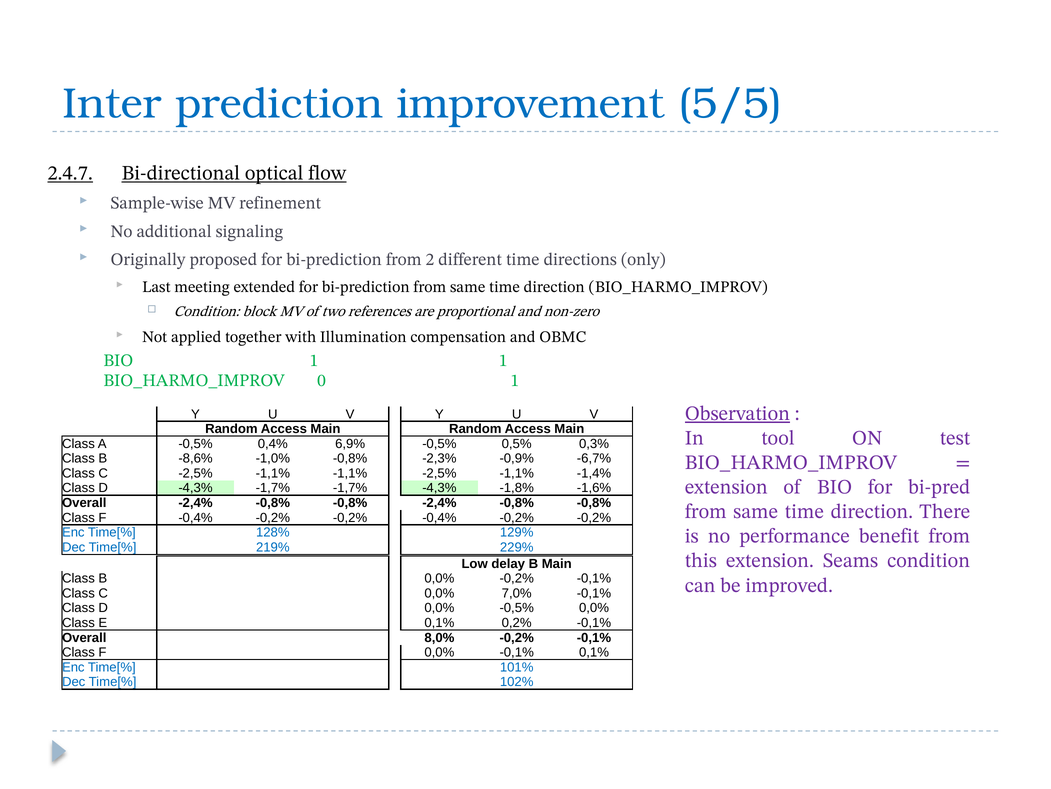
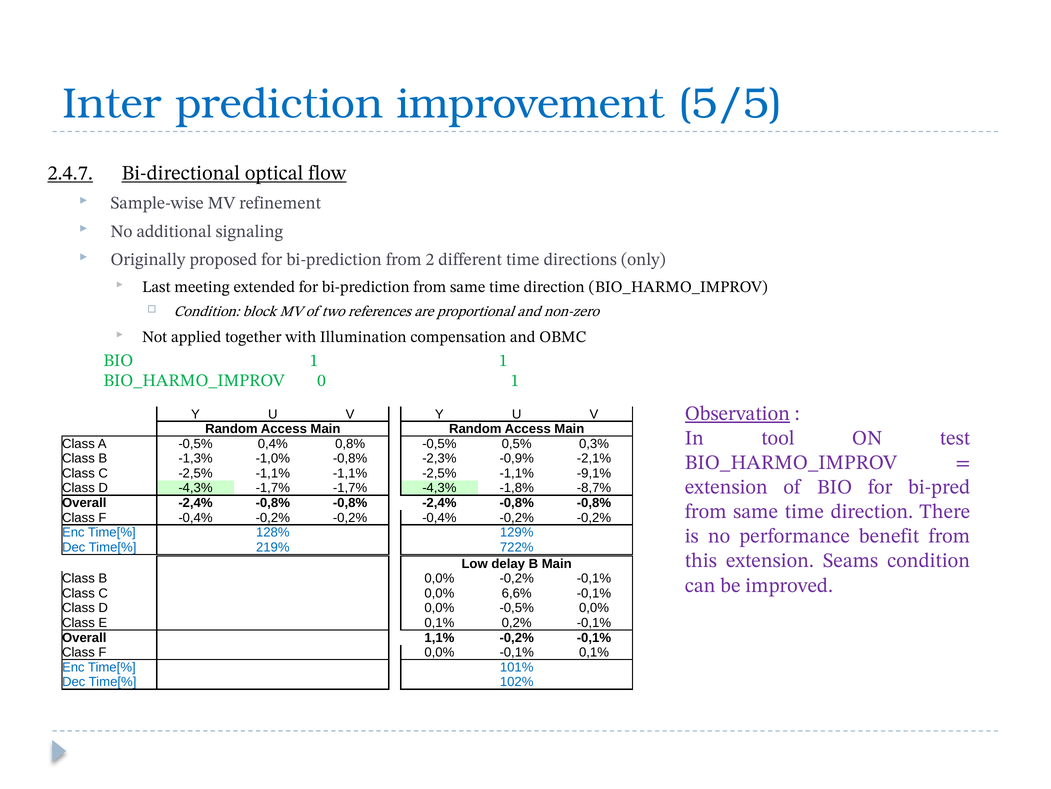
6,9%: 6,9% -> 0,8% (350, 443)
-8,6%: -8,6% -> -1,3% (196, 458)
-6,7%: -6,7% -> -2,1% (594, 458)
-1,4%: -1,4% -> -9,1% (594, 473)
-1,6%: -1,6% -> -8,7% (594, 488)
229%: 229% -> 722% (517, 547)
7,0%: 7,0% -> 6,6% (517, 593)
8,0%: 8,0% -> 1,1% (439, 637)
